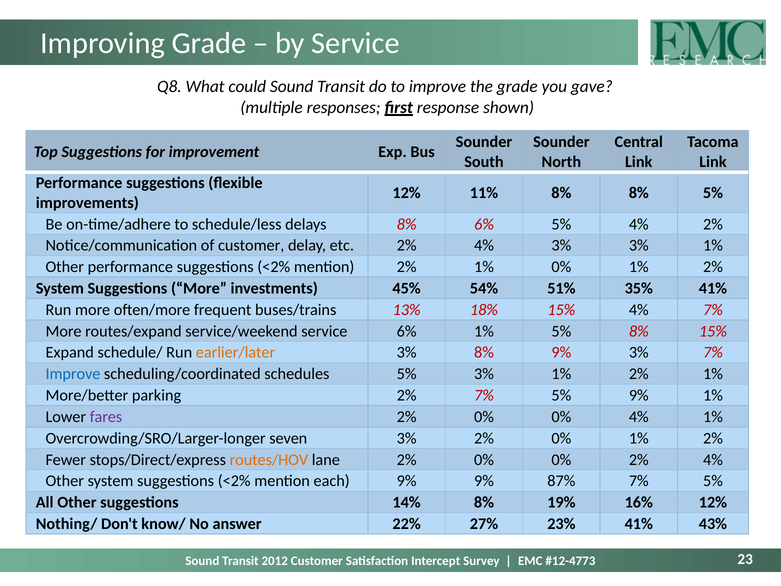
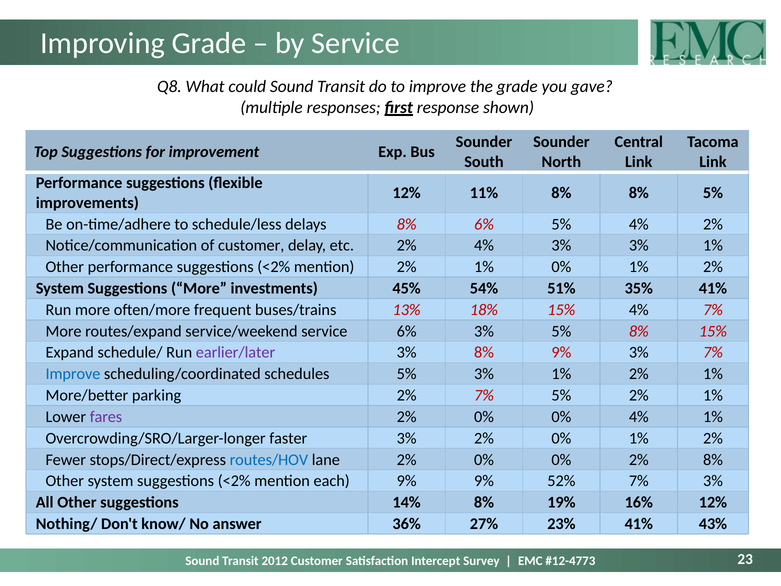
6% 1%: 1% -> 3% (484, 331)
earlier/later colour: orange -> purple (236, 352)
5% 9%: 9% -> 2% (639, 395)
seven: seven -> faster (288, 438)
routes/HOV colour: orange -> blue (269, 459)
0% 2% 4%: 4% -> 8% (713, 459)
87%: 87% -> 52% (561, 481)
5%: 5% -> 3% (713, 481)
22%: 22% -> 36% (407, 524)
